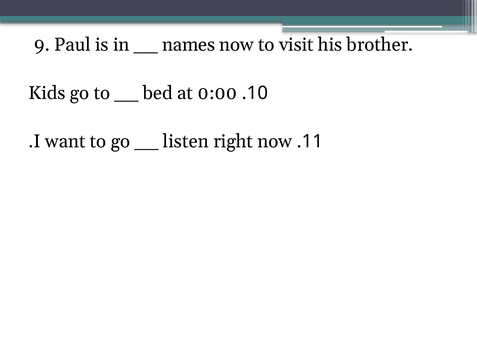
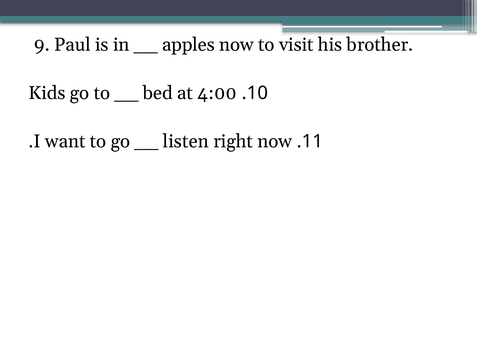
names: names -> apples (189, 45)
0:00: 0:00 -> 4:00 (217, 93)
